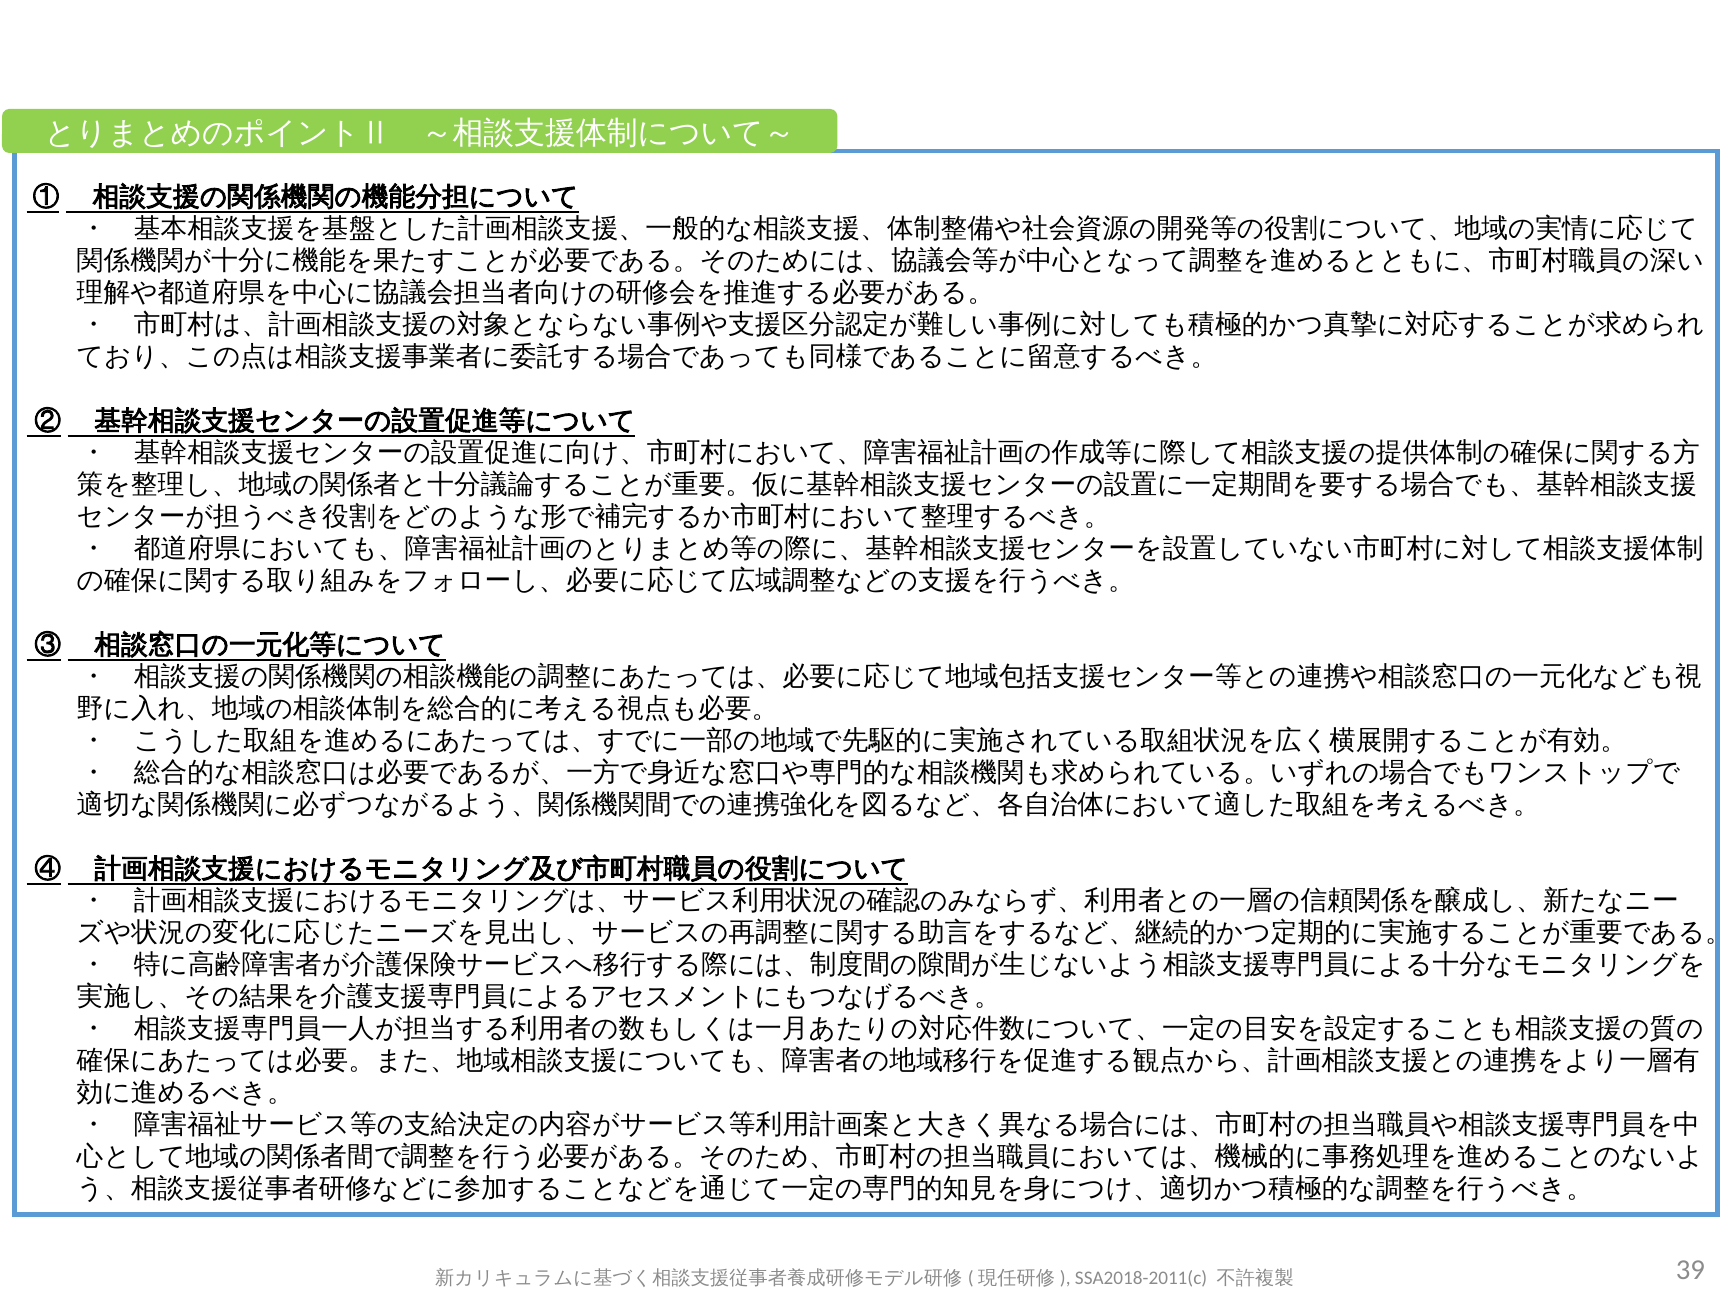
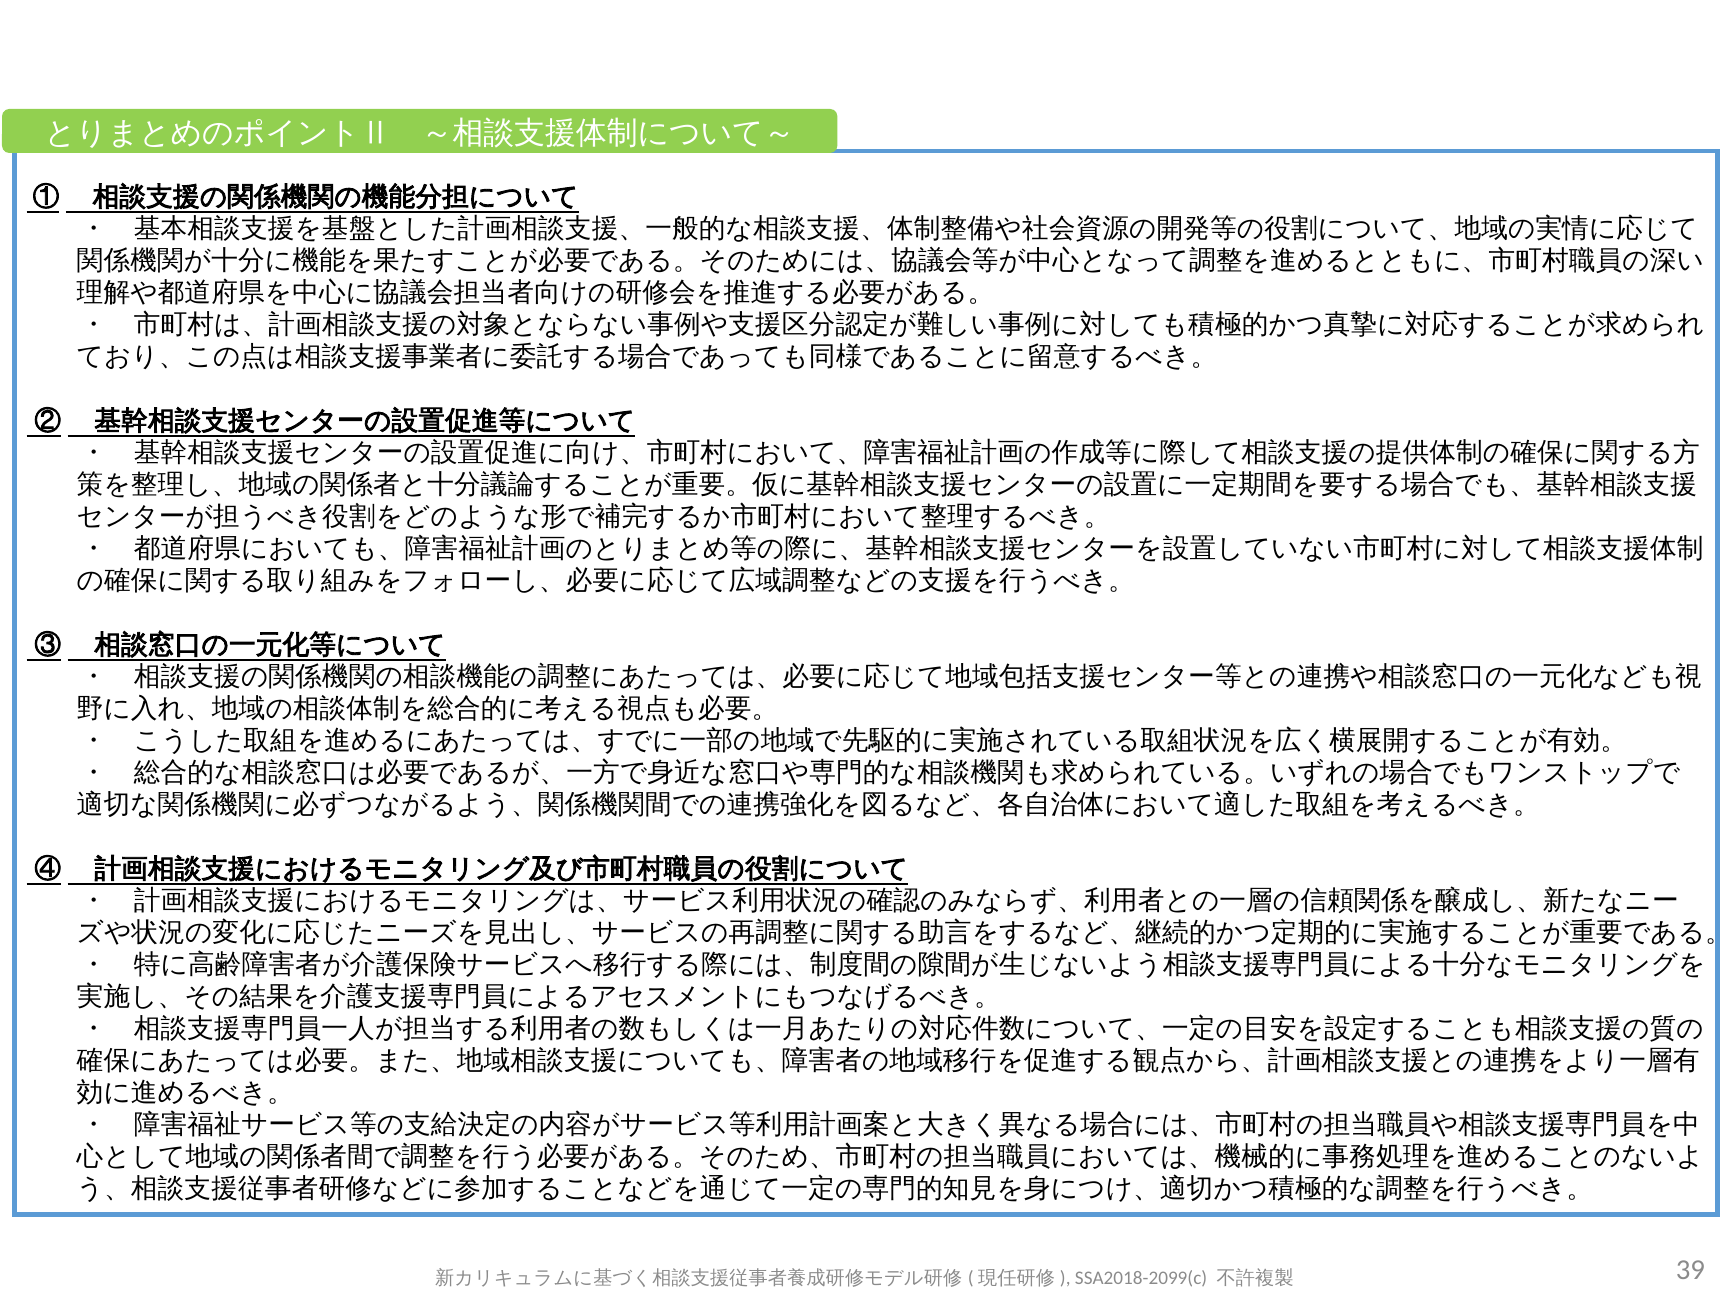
SSA2018-2011(c: SSA2018-2011(c -> SSA2018-2099(c (1141, 1278)
